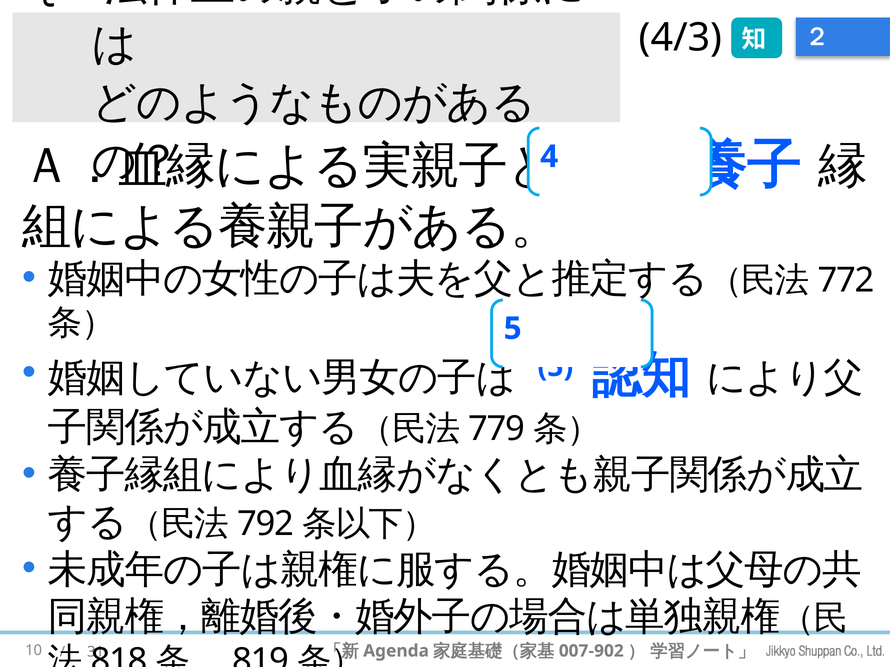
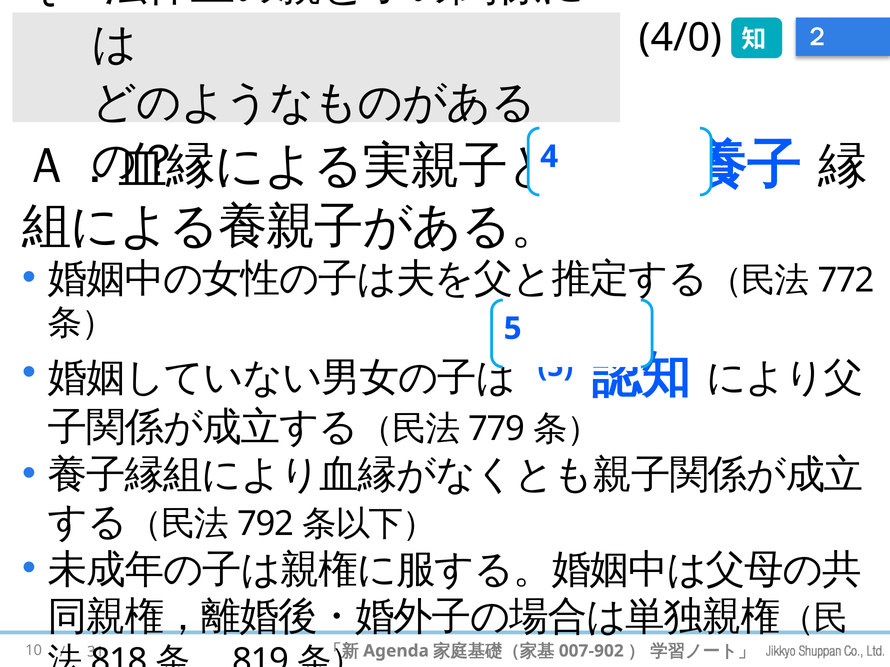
4/3: 4/3 -> 4/0 (680, 38)
